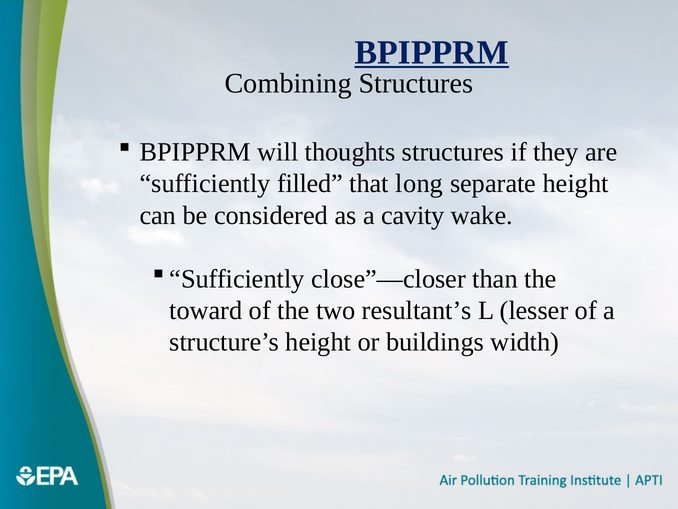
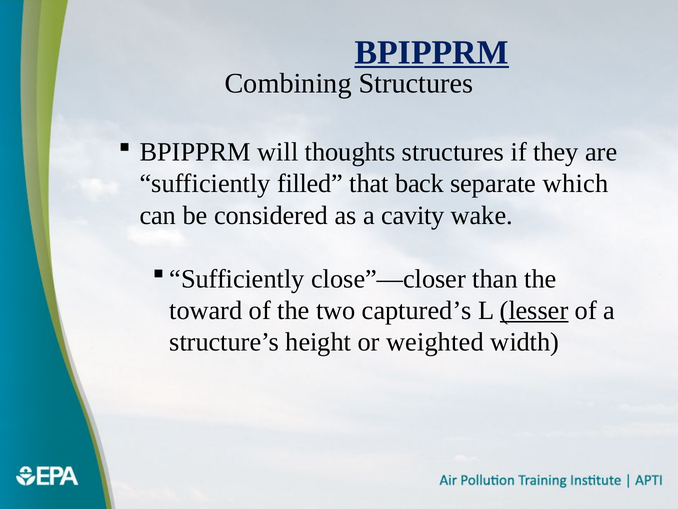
long: long -> back (420, 184)
separate height: height -> which (575, 184)
resultant’s: resultant’s -> captured’s (417, 310)
lesser underline: none -> present (534, 310)
buildings: buildings -> weighted (435, 342)
